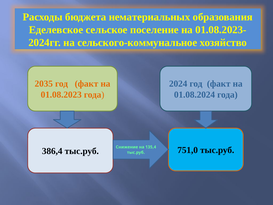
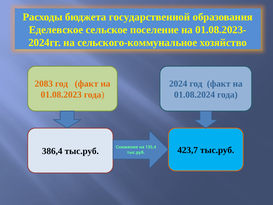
нематериальных: нематериальных -> государственной (149, 17)
2035: 2035 -> 2083 (44, 84)
751,0: 751,0 -> 423,7 (188, 150)
